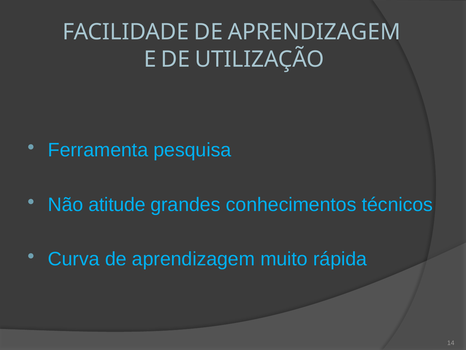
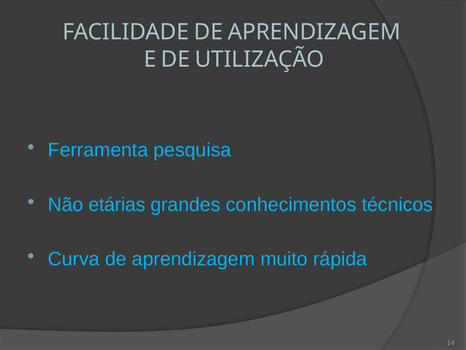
atitude: atitude -> etárias (117, 204)
